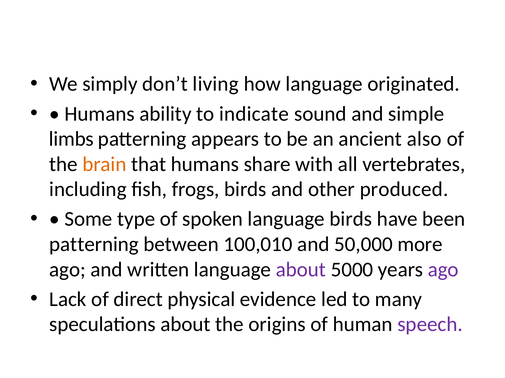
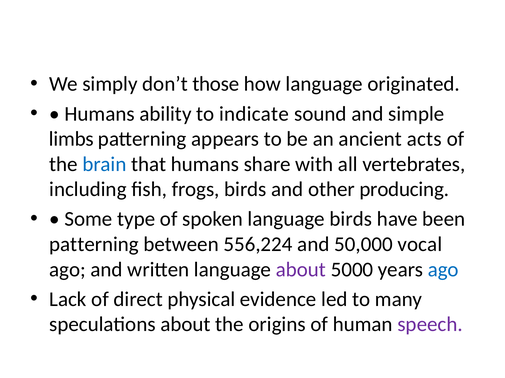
living: living -> those (216, 84)
also: also -> acts (424, 139)
brain colour: orange -> blue (104, 164)
produced: produced -> producing (404, 190)
100,010: 100,010 -> 556,224 (258, 245)
more: more -> vocal (420, 245)
ago colour: purple -> blue (443, 270)
